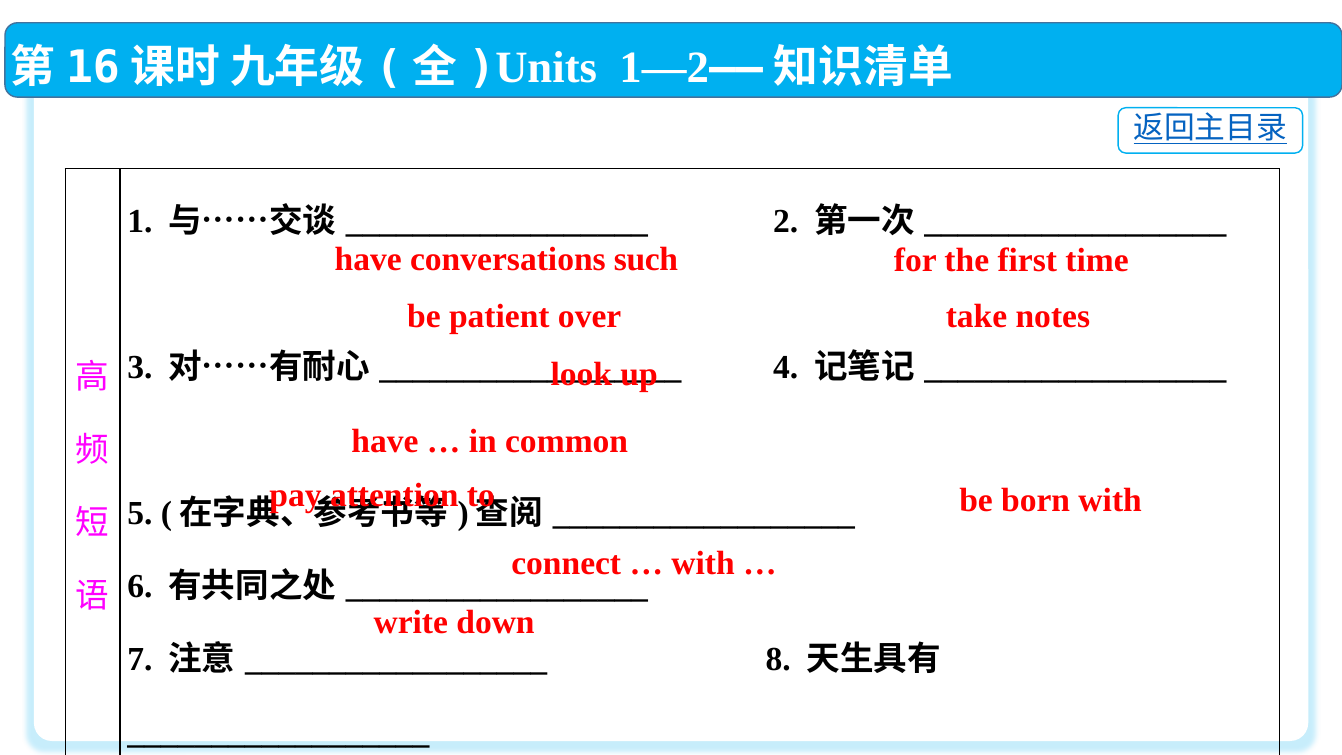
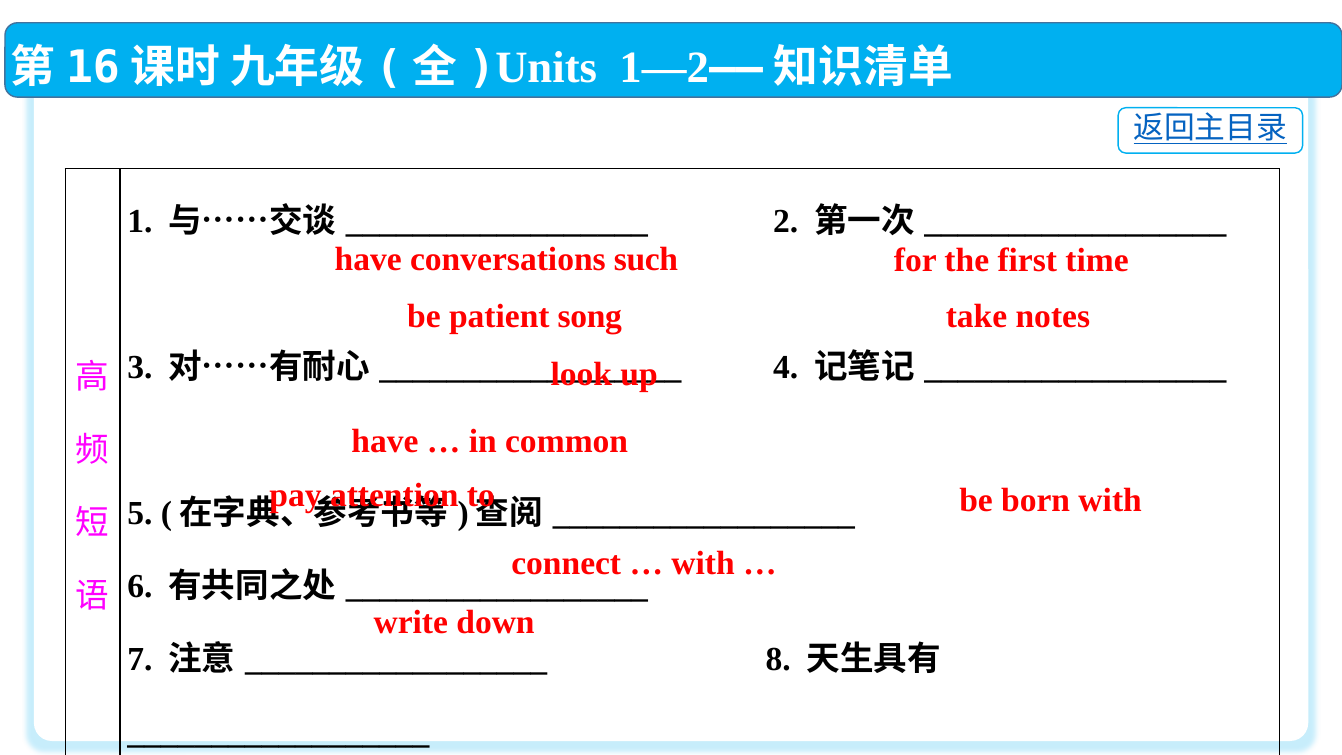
over: over -> song (590, 316)
